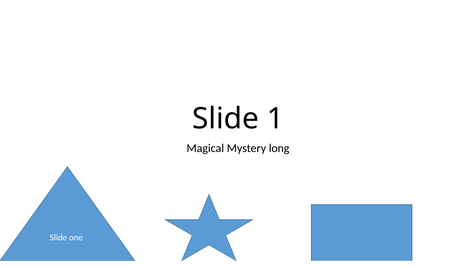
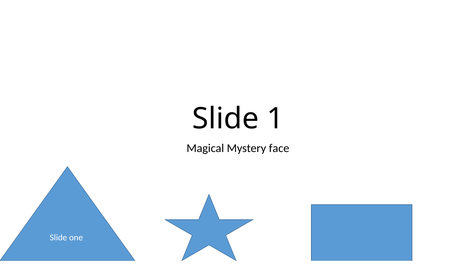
long: long -> face (279, 149)
